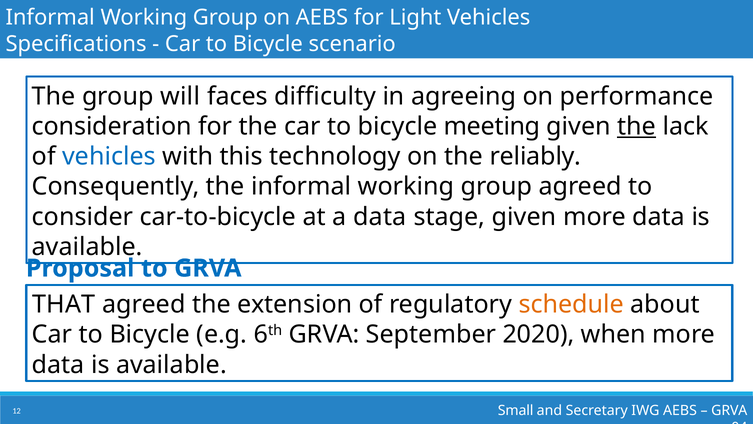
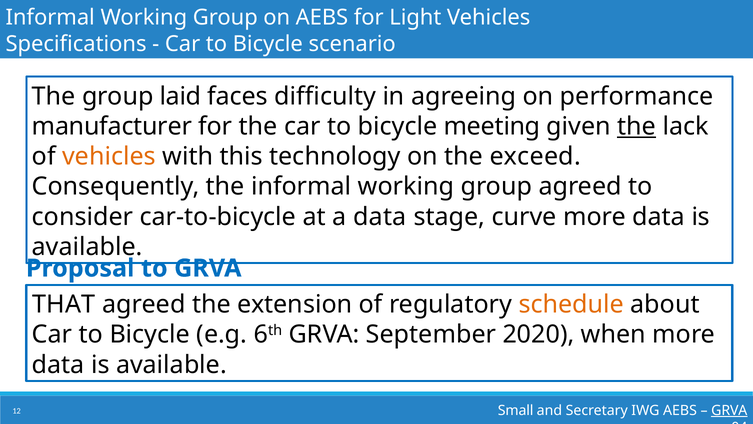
will: will -> laid (180, 96)
consideration: consideration -> manufacturer (112, 126)
vehicles colour: blue -> orange (109, 156)
reliably: reliably -> exceed (535, 156)
stage given: given -> curve (524, 217)
GRVA underline: none -> present (729, 410)
